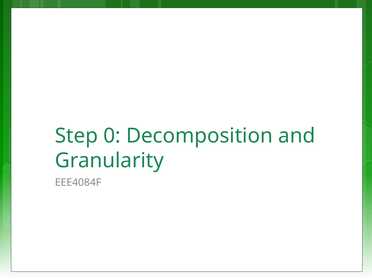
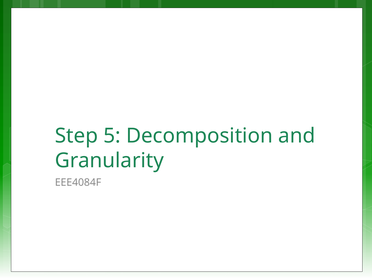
0: 0 -> 5 (112, 136)
